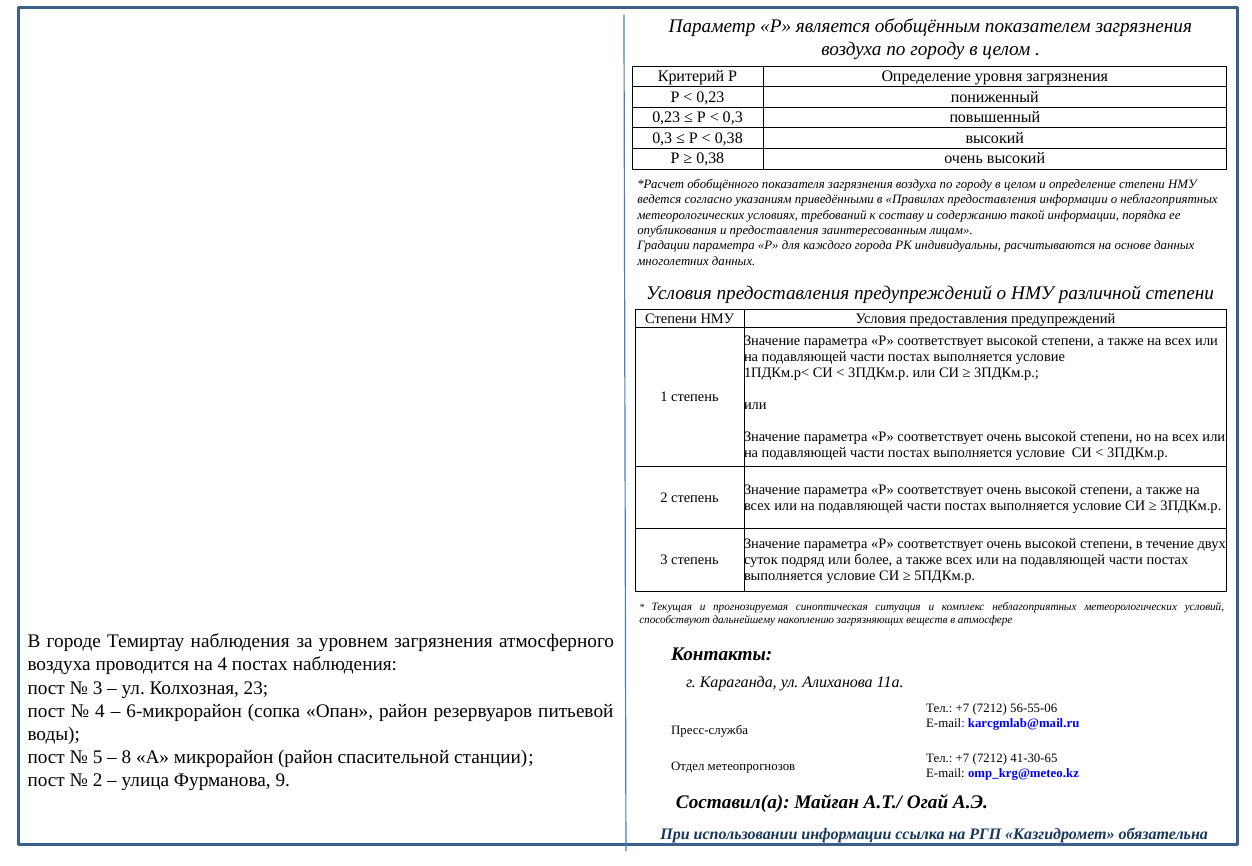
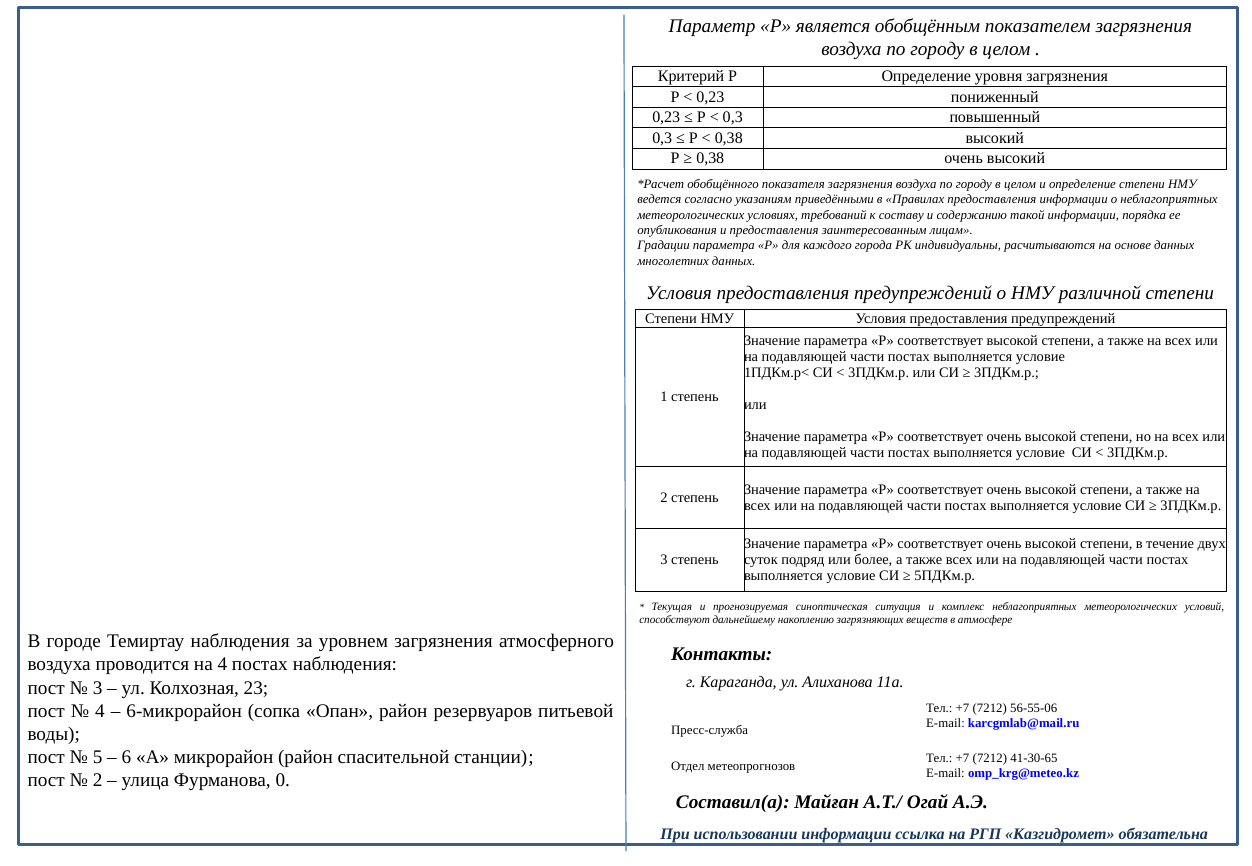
8: 8 -> 6 (126, 758)
9: 9 -> 0 (283, 781)
